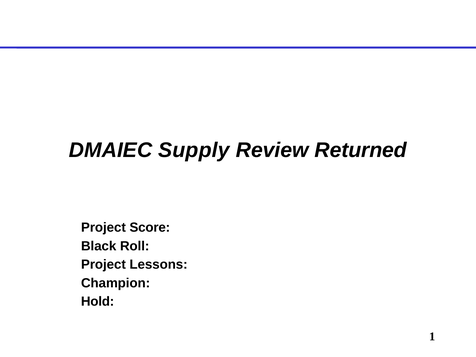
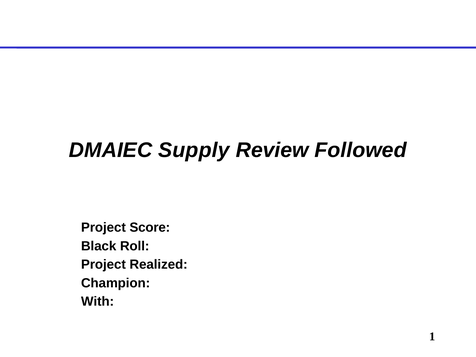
Returned: Returned -> Followed (361, 150)
Lessons: Lessons -> Realized (159, 265)
Hold: Hold -> With (98, 302)
